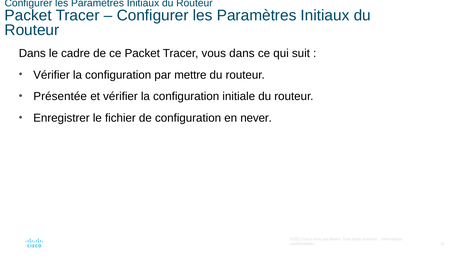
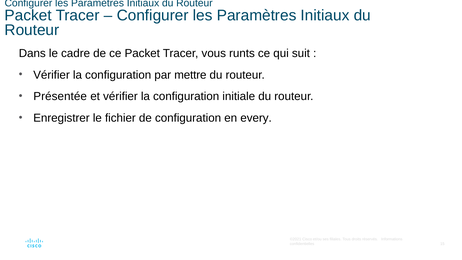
vous dans: dans -> runts (242, 53)
never: never -> every (256, 118)
